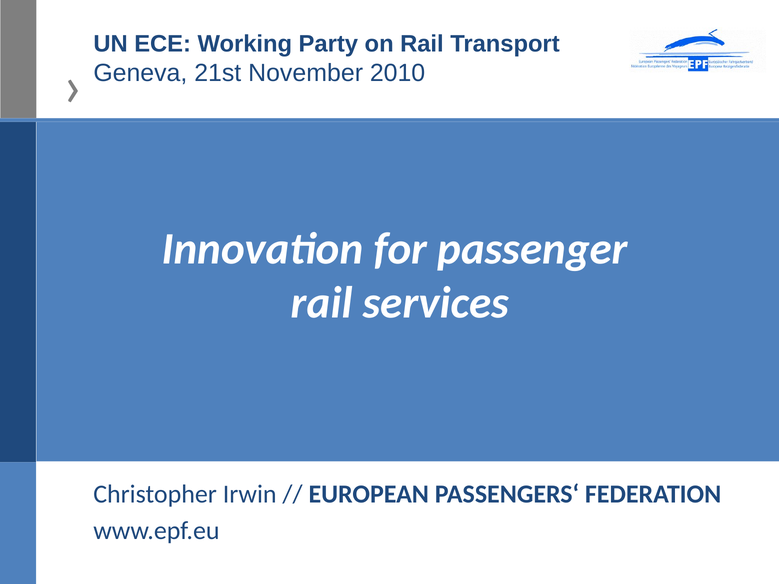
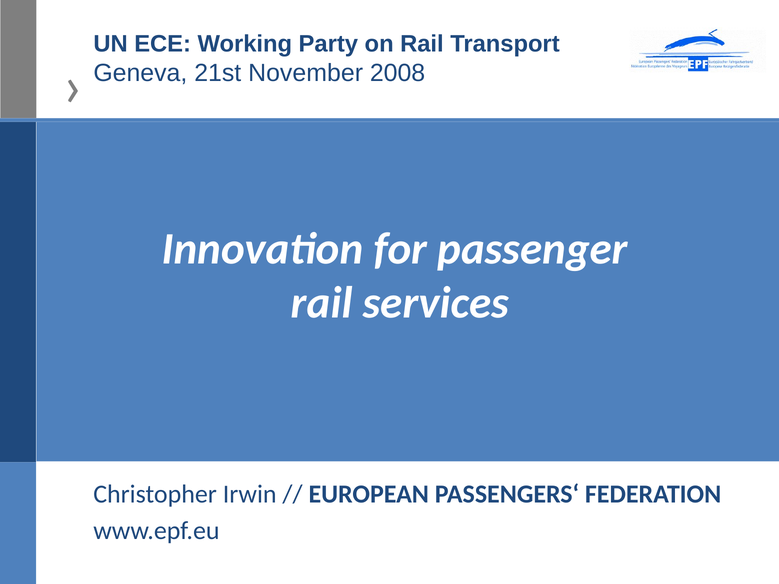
2010: 2010 -> 2008 (398, 73)
